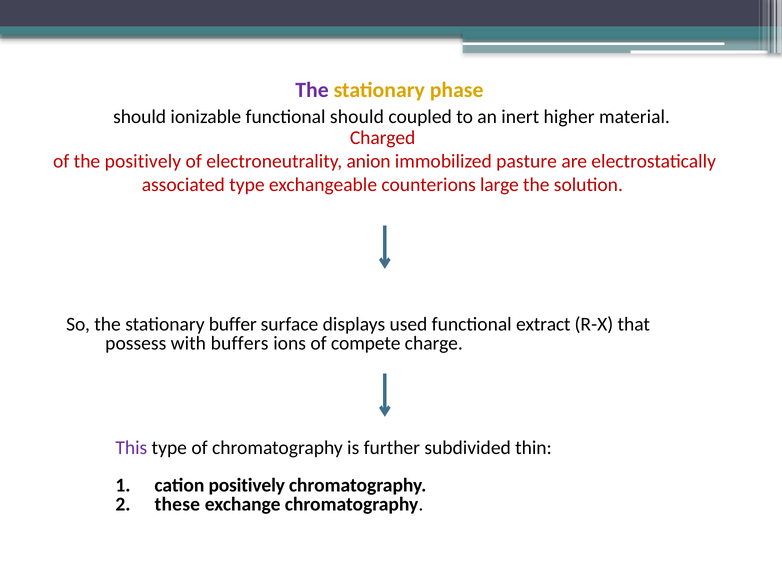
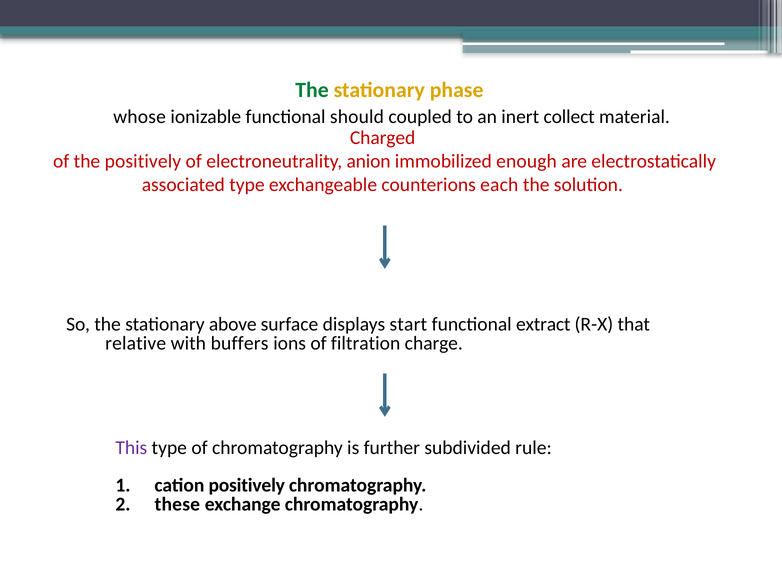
The colour: purple -> green (312, 90)
should: should -> whose (140, 117)
higher: higher -> collect (569, 117)
pasture: pasture -> enough (527, 161)
large: large -> each (499, 185)
buffer: buffer -> above (233, 324)
used: used -> start (408, 324)
possess: possess -> relative (136, 343)
compete: compete -> filtration (366, 343)
thin: thin -> rule (533, 447)
